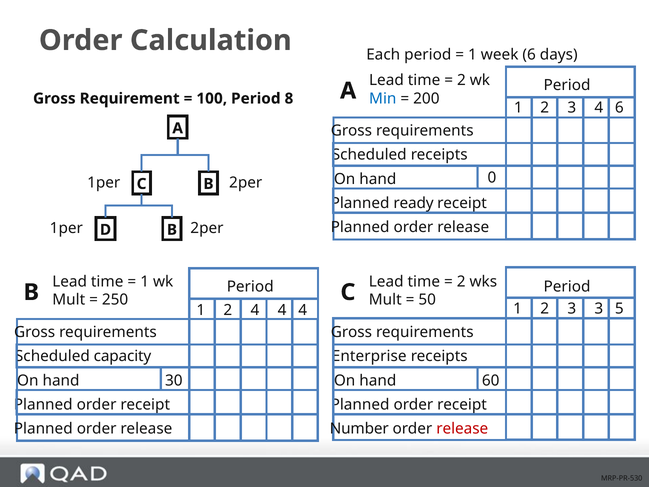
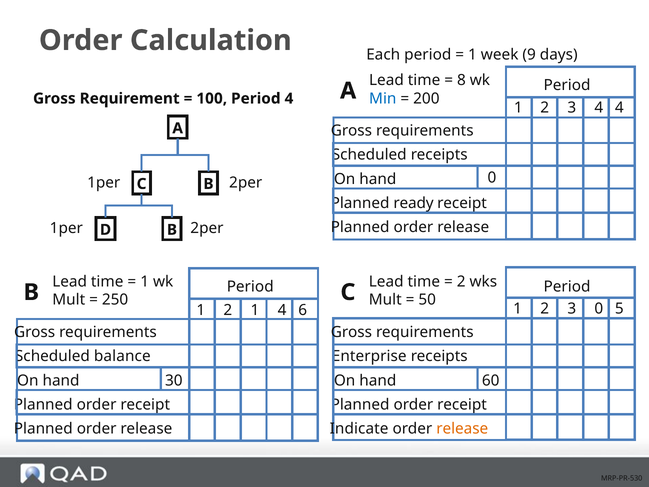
week 6: 6 -> 9 (529, 55)
2: 2 -> 8 (461, 80)
Period 8: 8 -> 4 (289, 98)
4 6: 6 -> 4 (619, 108)
3 3: 3 -> 0 (599, 309)
2 4: 4 -> 1 (255, 310)
4: 4 -> 6 (303, 310)
capacity: capacity -> balance (122, 356)
Number: Number -> Indicate (359, 428)
release colour: red -> orange (462, 428)
